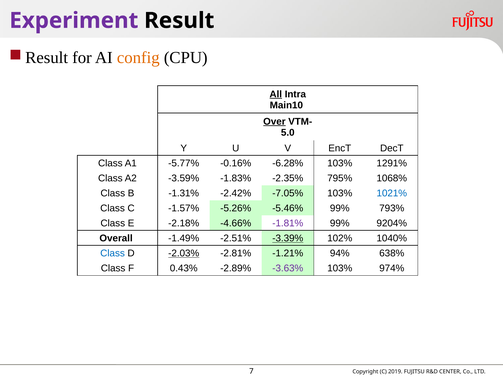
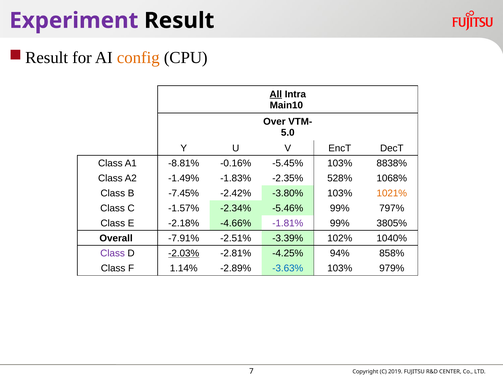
Over underline: present -> none (274, 122)
-5.77%: -5.77% -> -8.81% (184, 163)
-6.28%: -6.28% -> -5.45% (288, 163)
1291%: 1291% -> 8838% (392, 163)
-3.59%: -3.59% -> -1.49% (184, 178)
795%: 795% -> 528% (340, 178)
-1.31%: -1.31% -> -7.45% (184, 193)
-7.05%: -7.05% -> -3.80% (288, 193)
1021% colour: blue -> orange (392, 193)
-5.26%: -5.26% -> -2.34% (236, 208)
793%: 793% -> 797% (392, 208)
9204%: 9204% -> 3805% (392, 223)
-1.49%: -1.49% -> -7.91% (184, 238)
-3.39% underline: present -> none (288, 238)
Class colour: blue -> purple (113, 253)
-1.21%: -1.21% -> -4.25% (288, 253)
638%: 638% -> 858% (392, 253)
0.43%: 0.43% -> 1.14% (184, 269)
-3.63% colour: purple -> blue (288, 269)
974%: 974% -> 979% (392, 269)
